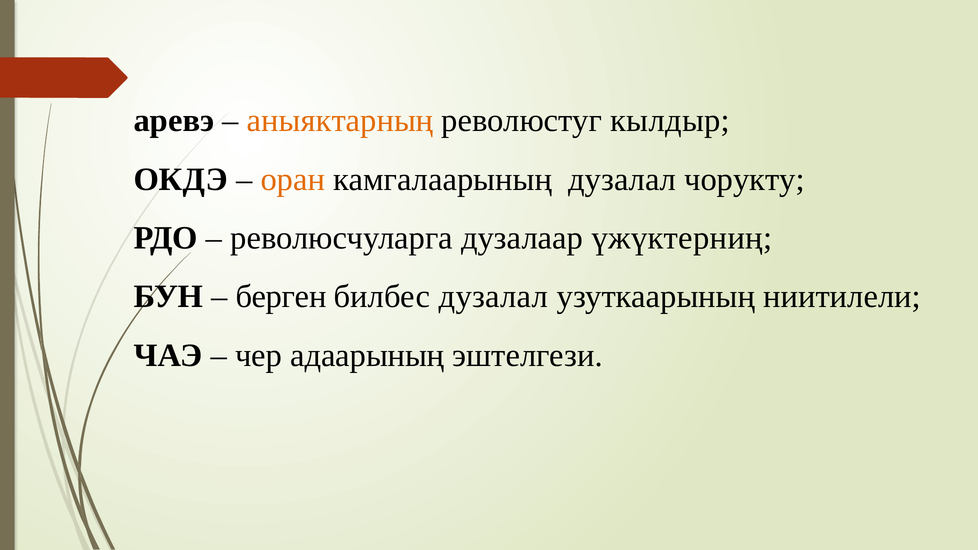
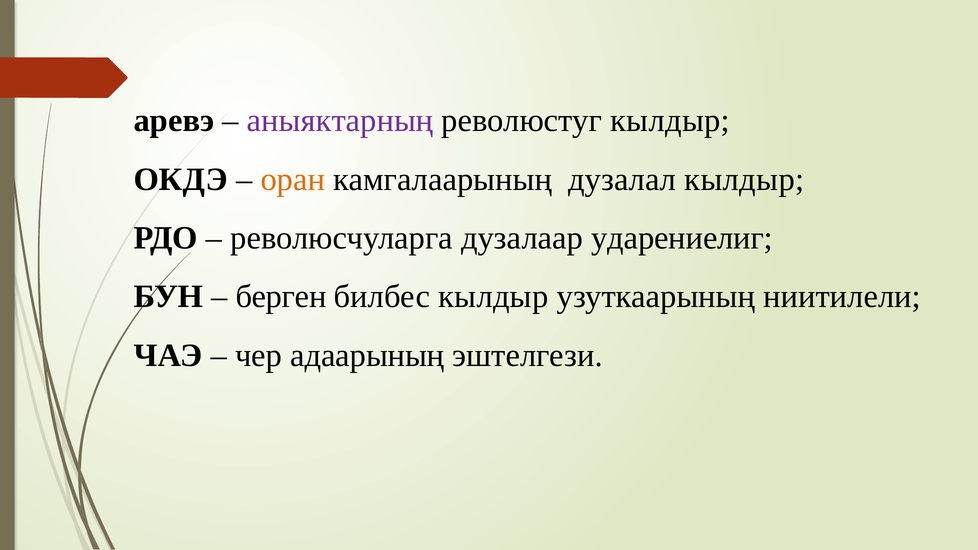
аныяктарның colour: orange -> purple (340, 121)
дузалал чорукту: чорукту -> кылдыр (744, 179)
үжүктерниң: үжүктерниң -> ударениелиг (682, 238)
билбес дузалал: дузалал -> кылдыр (493, 297)
